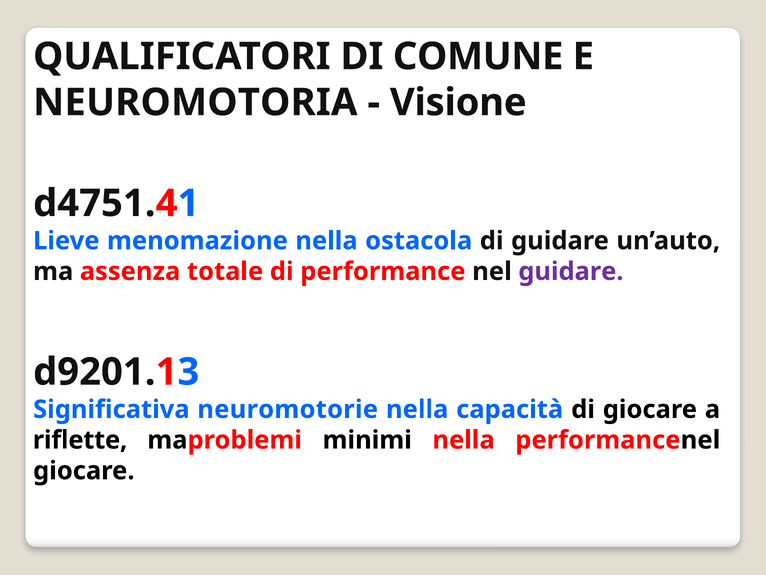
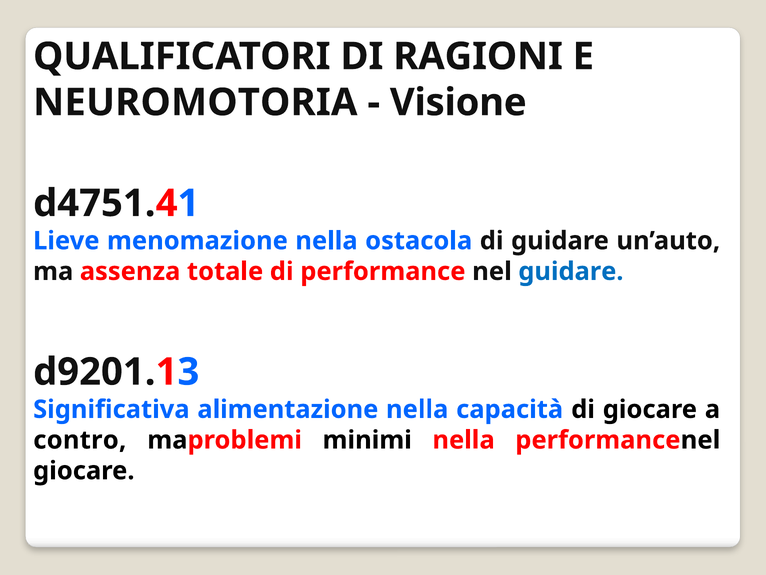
COMUNE: COMUNE -> RAGIONI (478, 56)
guidare colour: purple -> blue (571, 271)
neuromotorie: neuromotorie -> alimentazione (288, 409)
riflette: riflette -> contro (80, 440)
